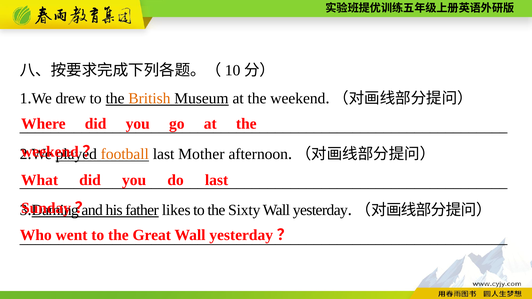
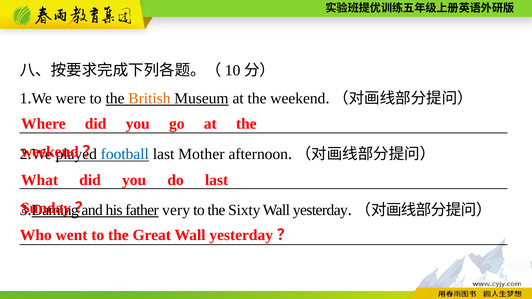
drew: drew -> were (71, 98)
football colour: orange -> blue (125, 154)
likes: likes -> very (176, 210)
